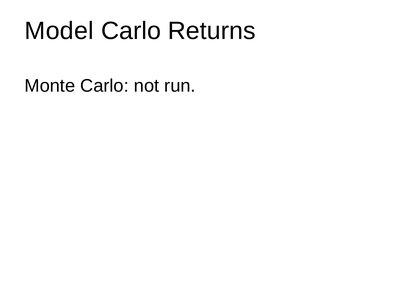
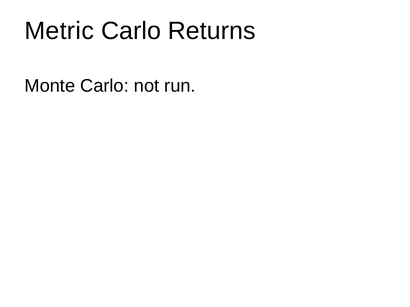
Model: Model -> Metric (59, 31)
